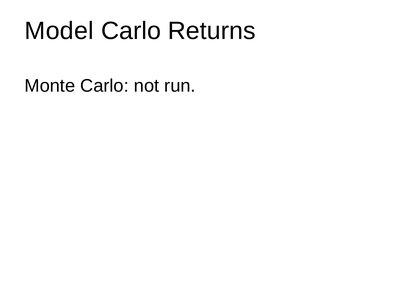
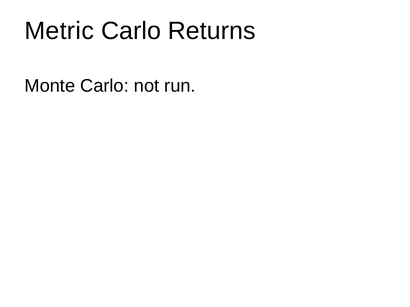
Model: Model -> Metric (59, 31)
